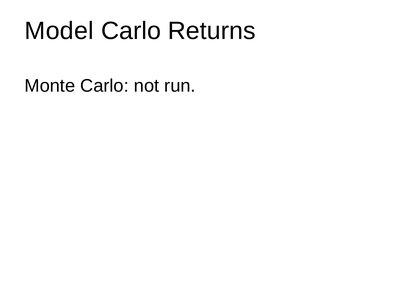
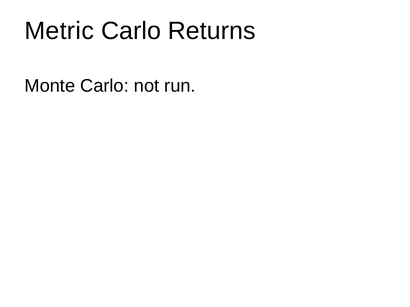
Model: Model -> Metric (59, 31)
